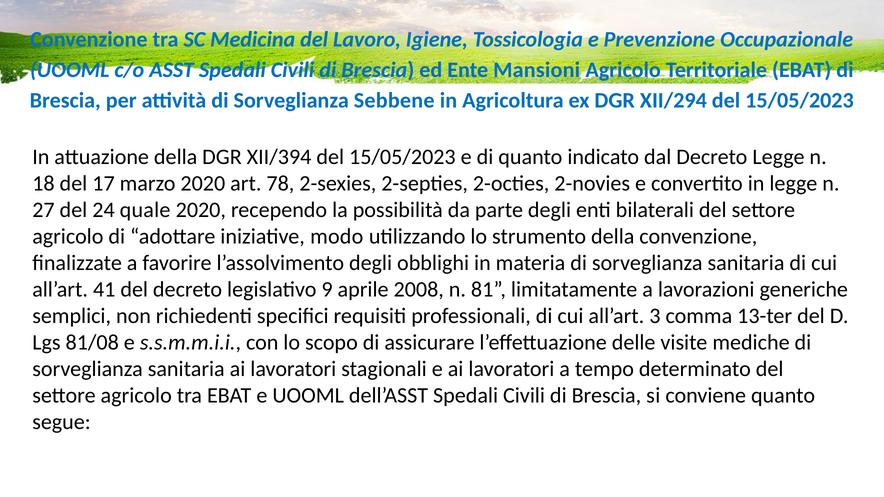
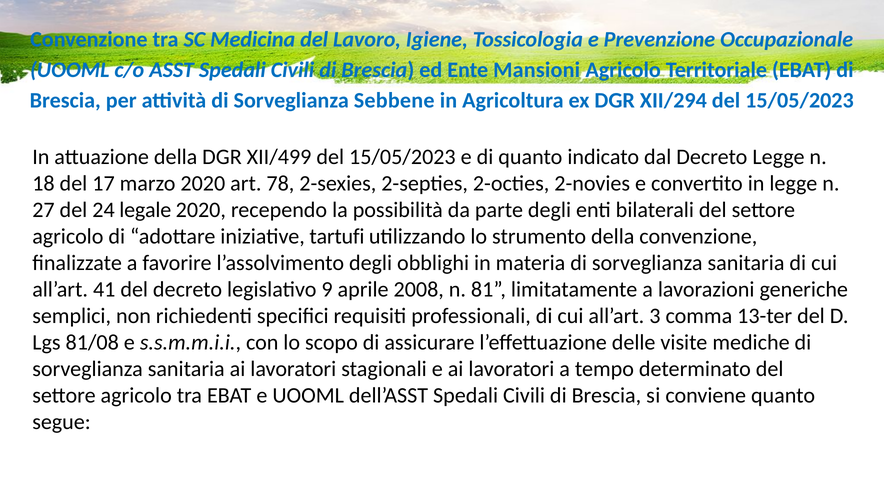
XII/394: XII/394 -> XII/499 (279, 157)
quale: quale -> legale (145, 210)
modo: modo -> tartufi (337, 237)
